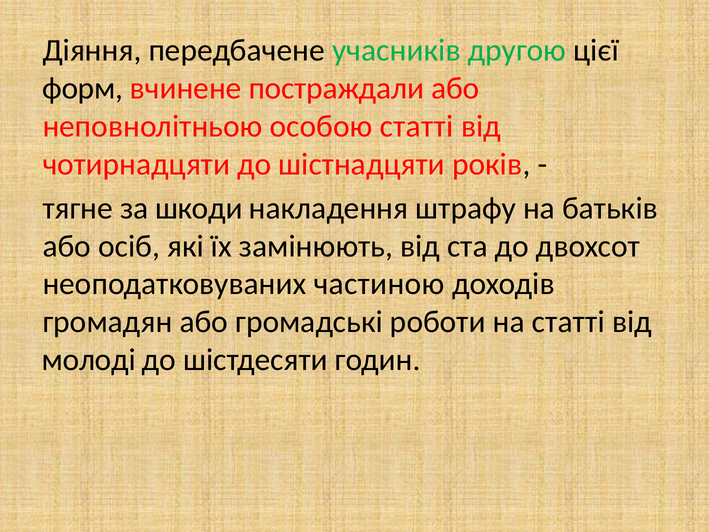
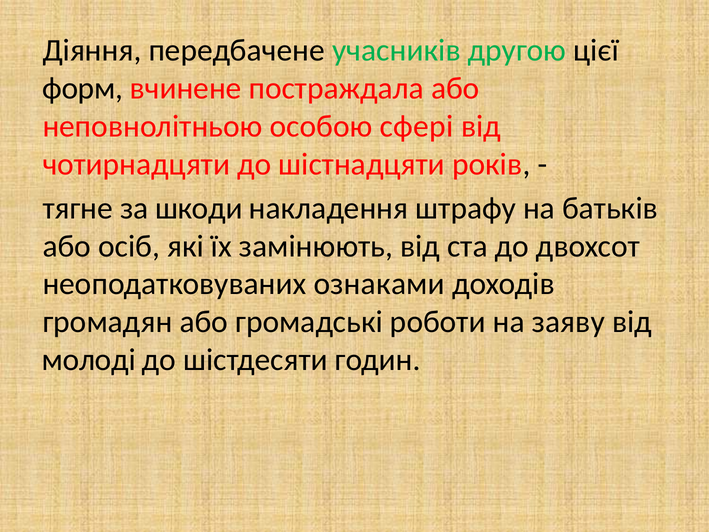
постраждали: постраждали -> постраждала (336, 88)
особою статті: статті -> сфері (417, 126)
частиною: частиною -> ознаками (379, 284)
на статті: статті -> заяву (568, 322)
